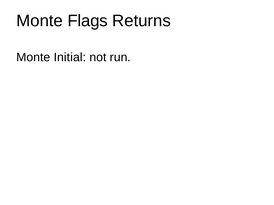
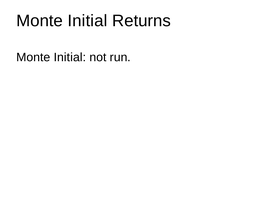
Flags: Flags -> Initial (87, 21)
